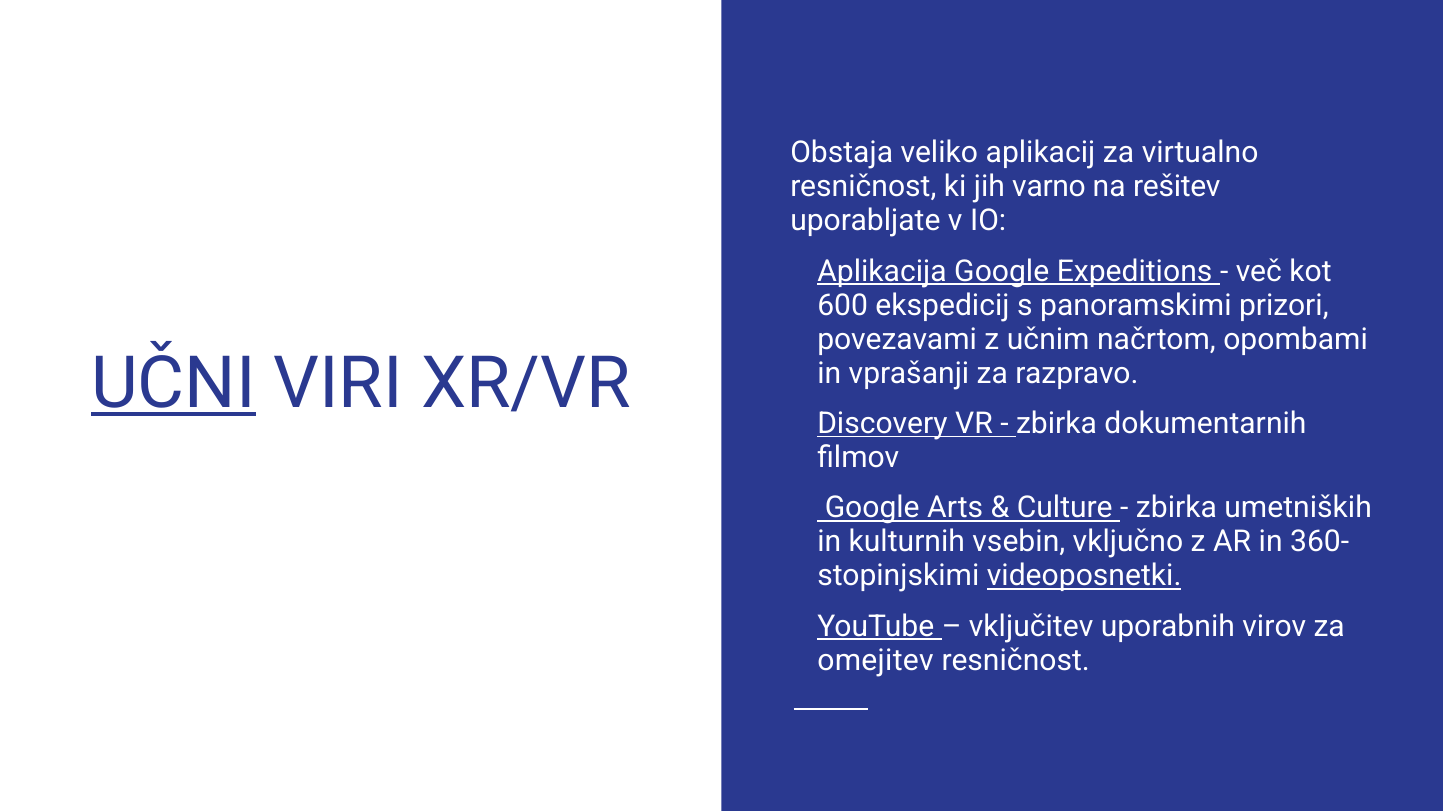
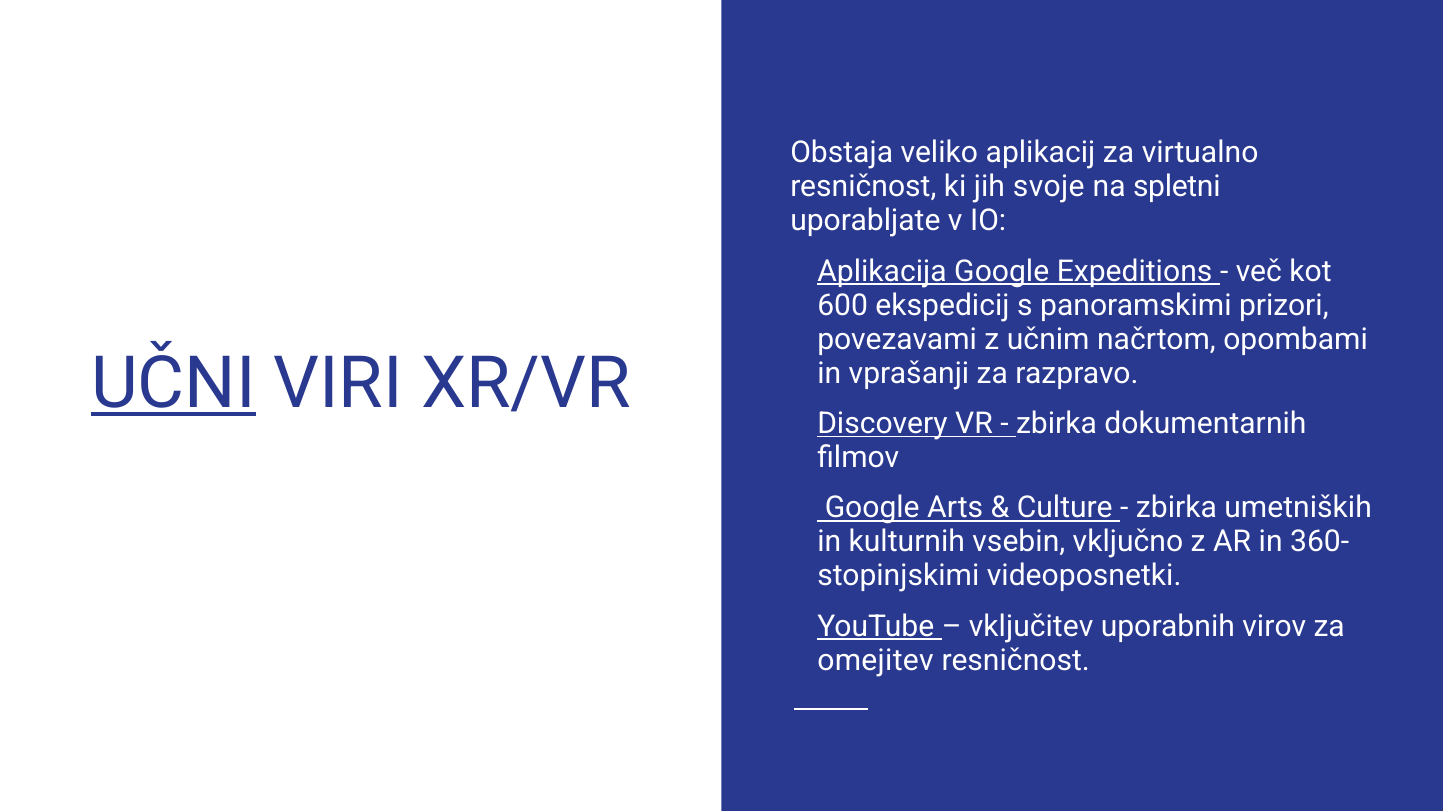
varno: varno -> svoje (1049, 187)
rešitev: rešitev -> spletni (1177, 187)
videoposnetki underline: present -> none (1084, 576)
